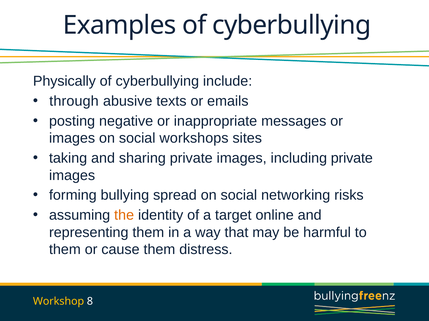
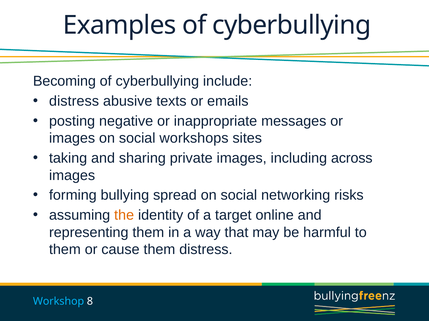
Physically: Physically -> Becoming (64, 81)
through: through -> distress (74, 101)
including private: private -> across (352, 159)
Workshop colour: yellow -> light blue (59, 302)
